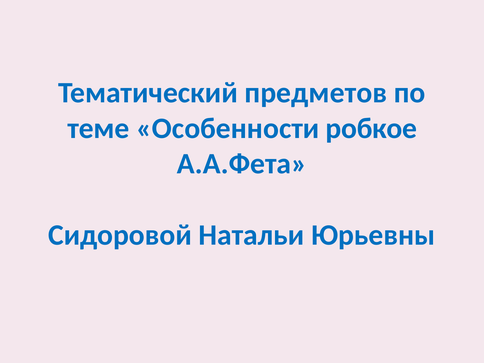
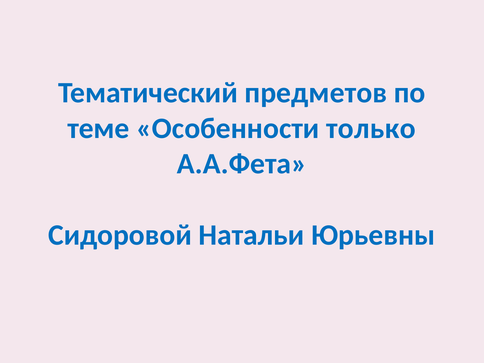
робкое: робкое -> только (371, 128)
